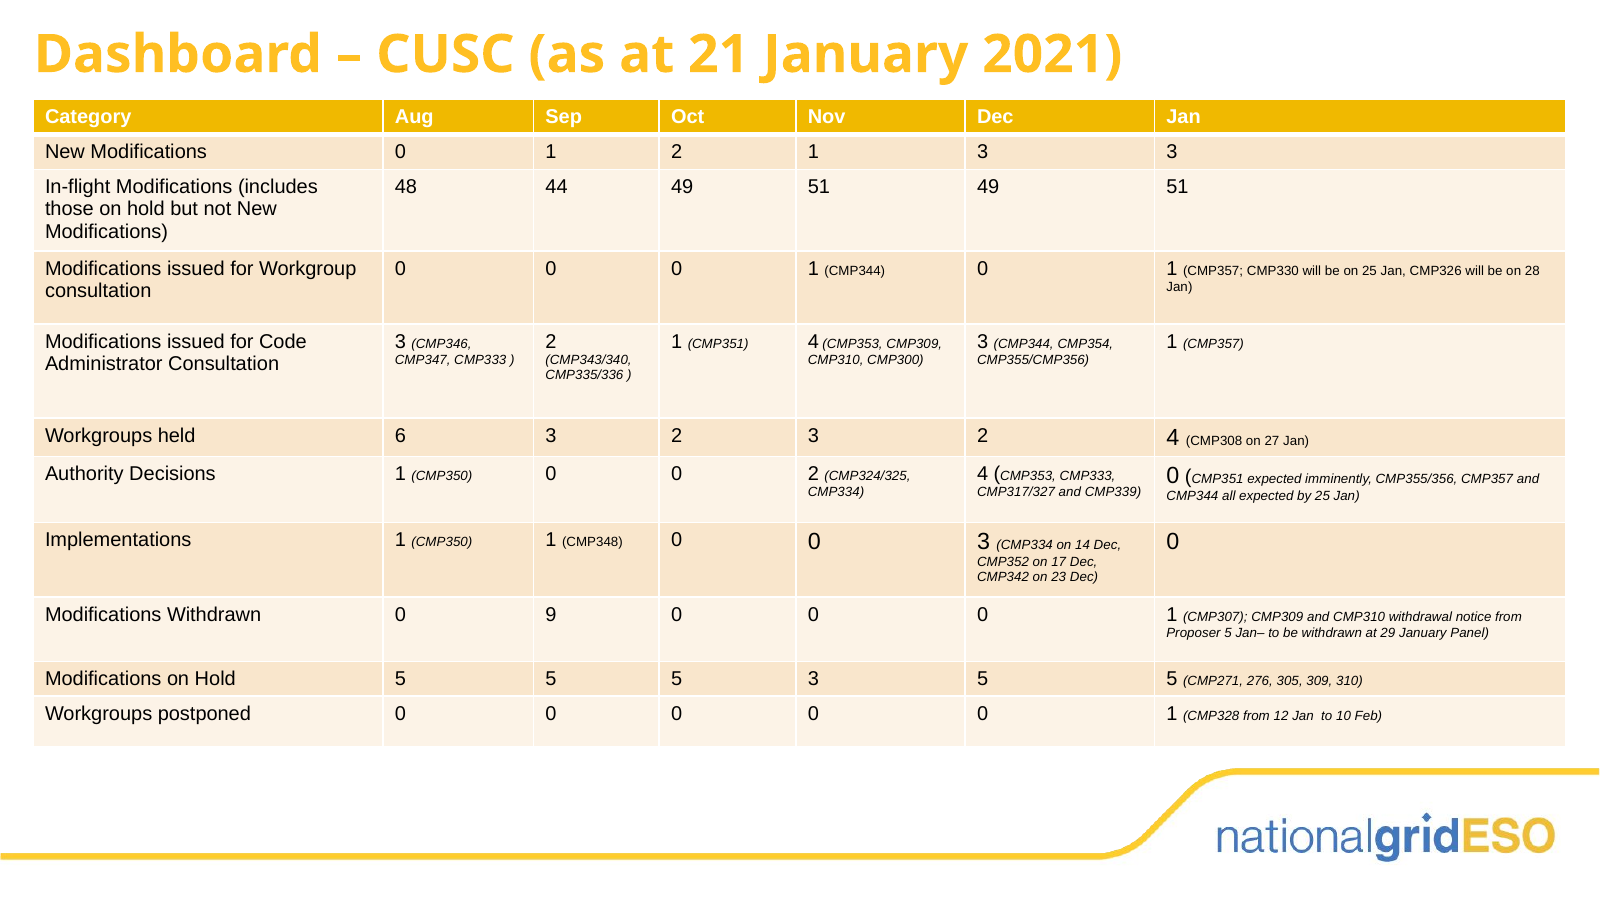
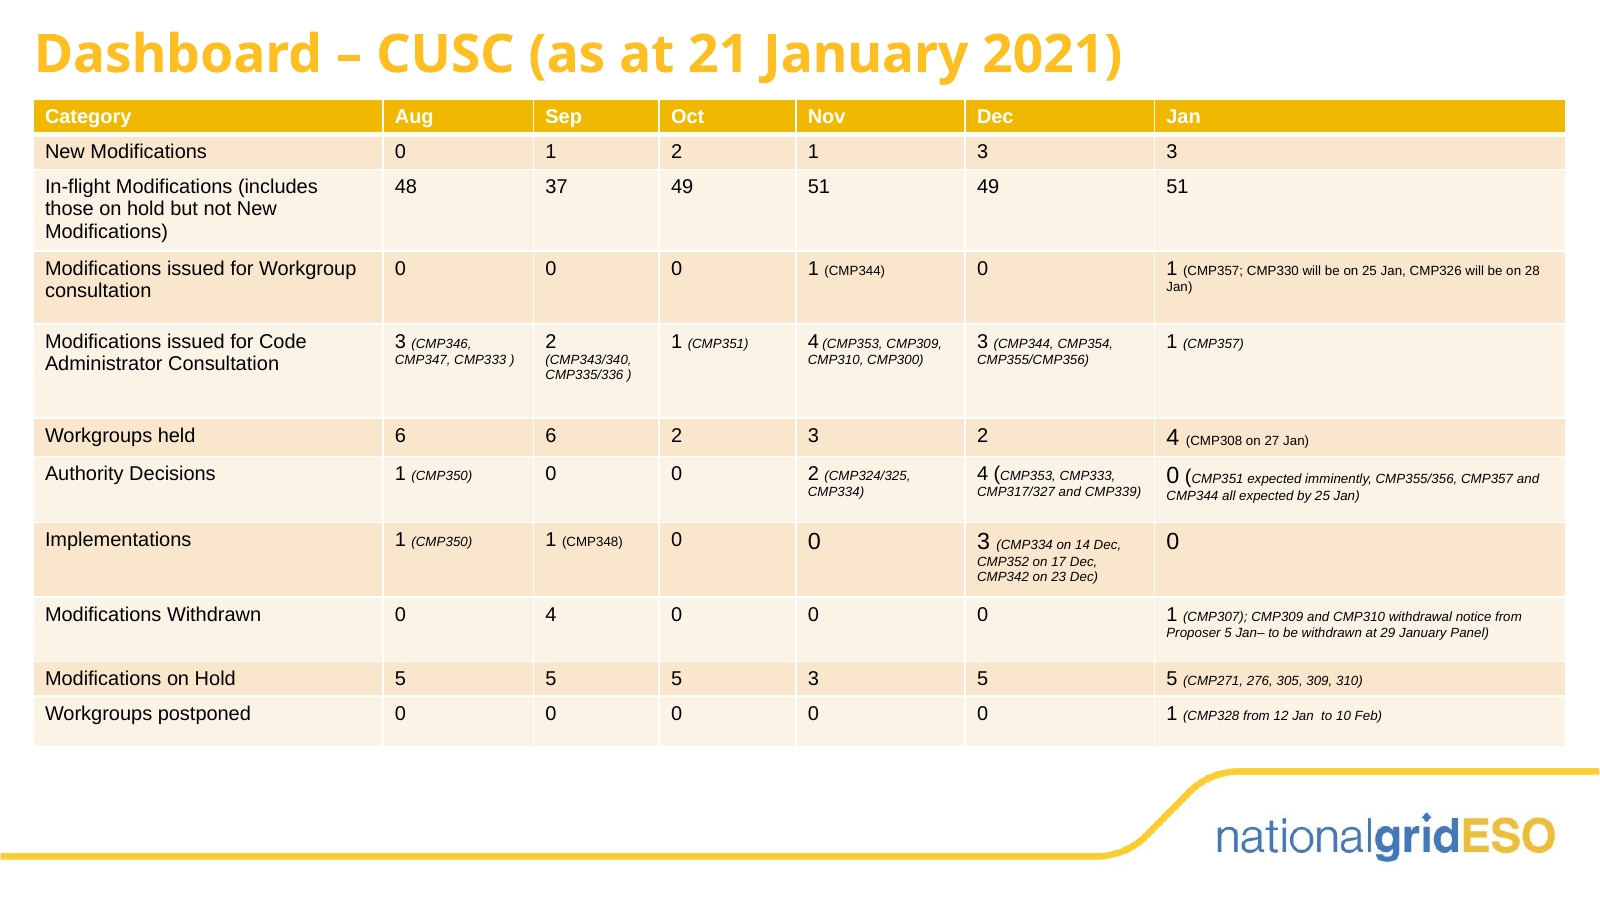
44: 44 -> 37 (557, 187)
6 3: 3 -> 6 (551, 436)
0 9: 9 -> 4 (551, 615)
